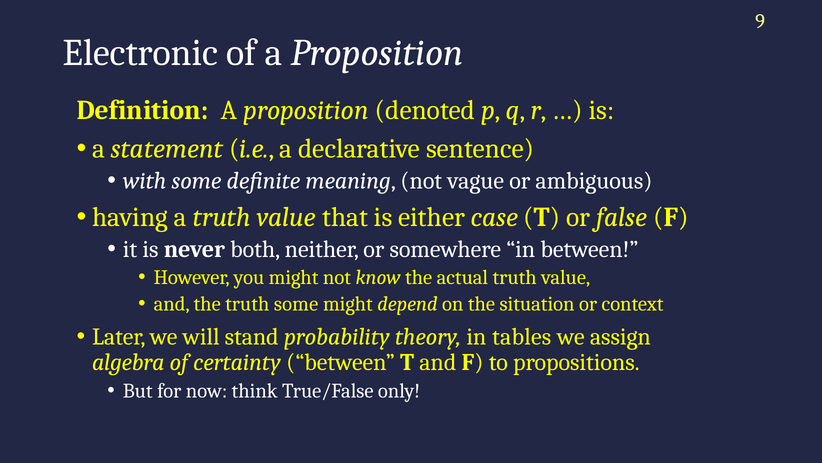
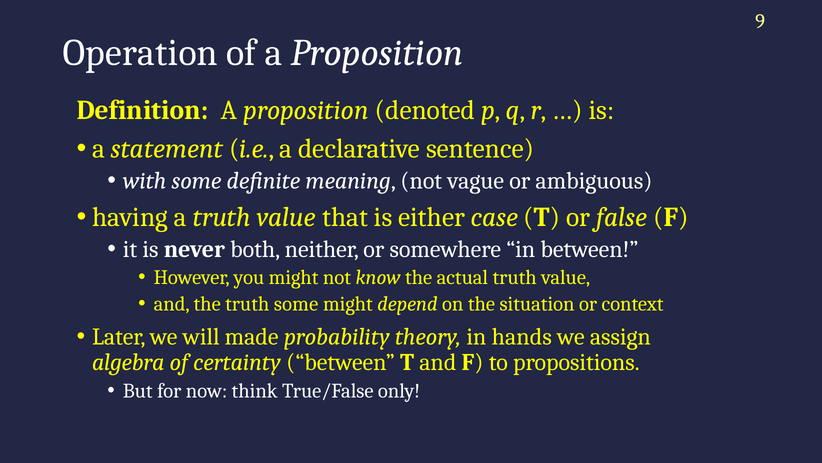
Electronic: Electronic -> Operation (140, 53)
stand: stand -> made (252, 336)
tables: tables -> hands (522, 336)
